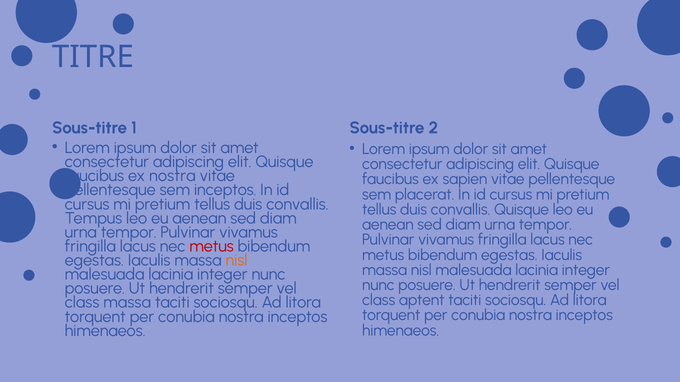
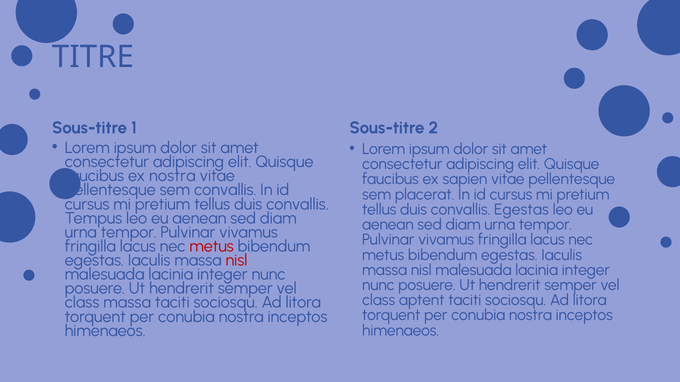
sem inceptos: inceptos -> convallis (225, 190)
convallis Quisque: Quisque -> Egestas (521, 210)
nisl colour: orange -> red (236, 261)
